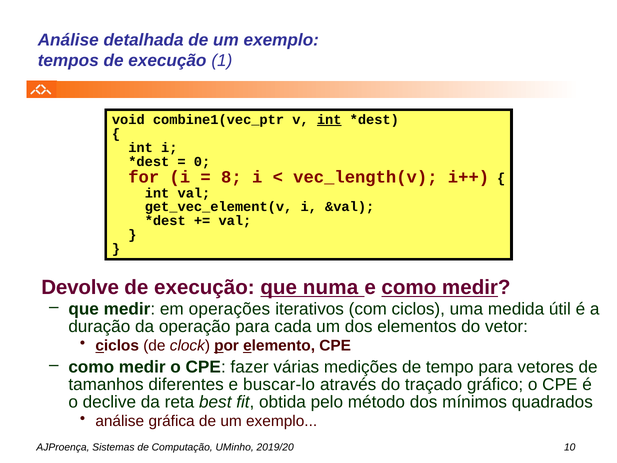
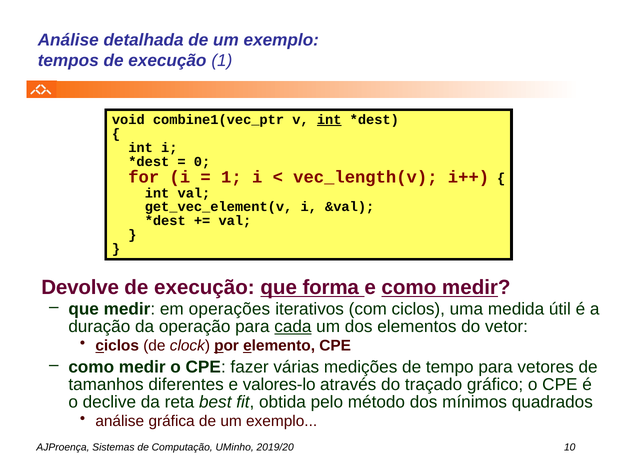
8: 8 -> 1 (231, 177)
numa: numa -> forma (331, 287)
cada underline: none -> present (293, 326)
buscar-lo: buscar-lo -> valores-lo (279, 385)
